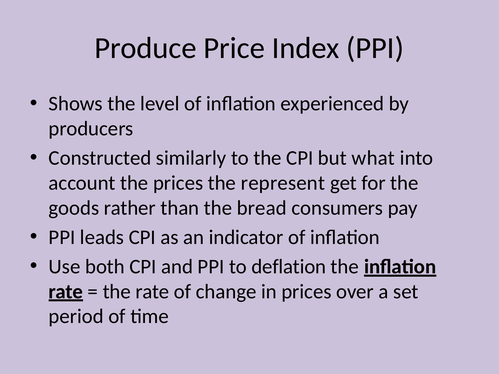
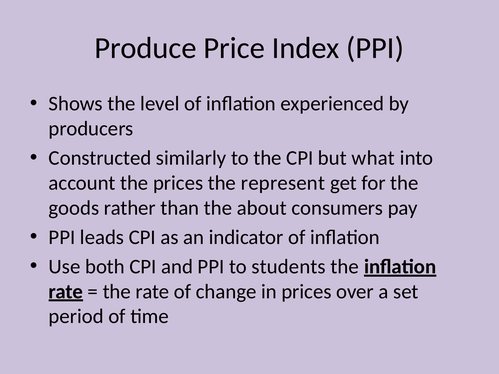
bread: bread -> about (262, 208)
deflation: deflation -> students (289, 267)
